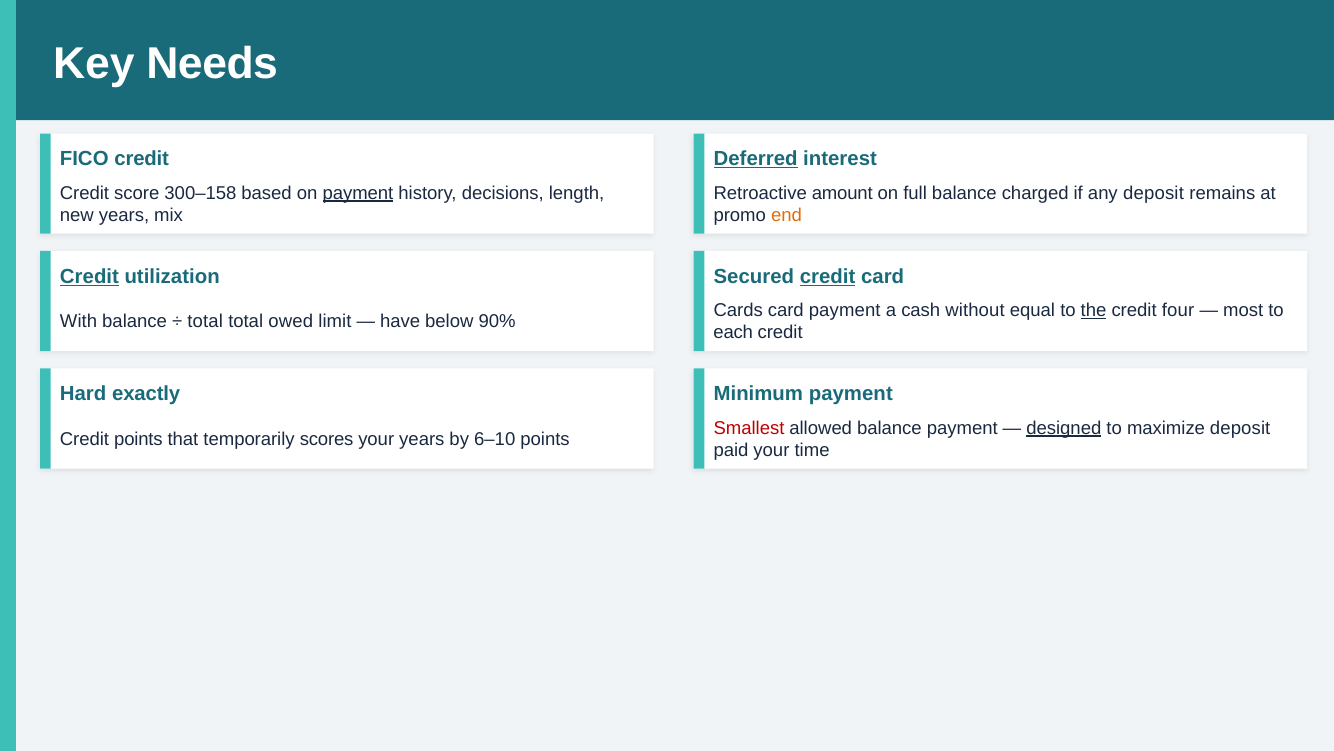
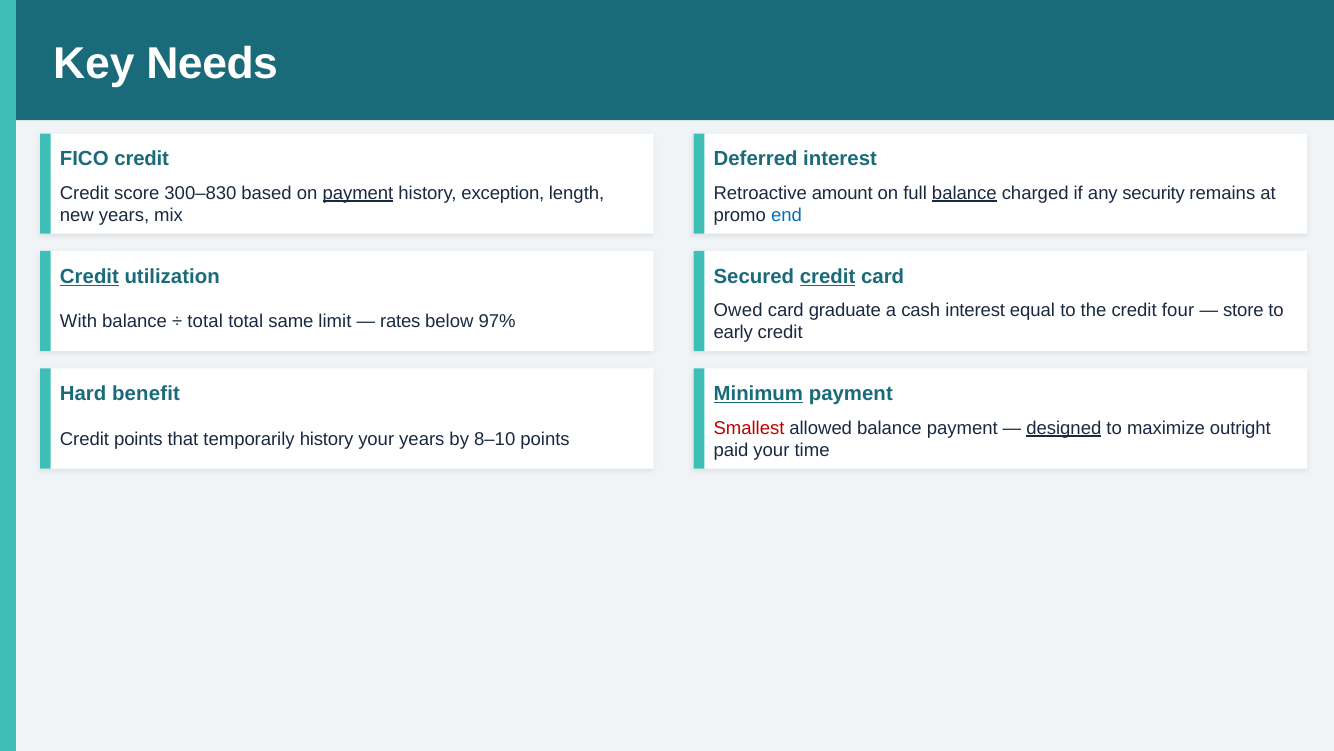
Deferred underline: present -> none (756, 159)
300–158: 300–158 -> 300–830 (200, 193)
decisions: decisions -> exception (503, 193)
balance underline: none -> present (964, 193)
any deposit: deposit -> security (1154, 193)
end colour: orange -> blue (786, 215)
Cards: Cards -> Owed (738, 310)
card payment: payment -> graduate (845, 310)
cash without: without -> interest (975, 310)
the underline: present -> none (1094, 310)
most: most -> store (1243, 310)
owed: owed -> same (291, 321)
have: have -> rates (400, 321)
90%: 90% -> 97% (497, 321)
each: each -> early (733, 333)
exactly: exactly -> benefit (146, 394)
Minimum underline: none -> present (758, 394)
maximize deposit: deposit -> outright (1240, 428)
temporarily scores: scores -> history (327, 439)
6–10: 6–10 -> 8–10 (495, 439)
